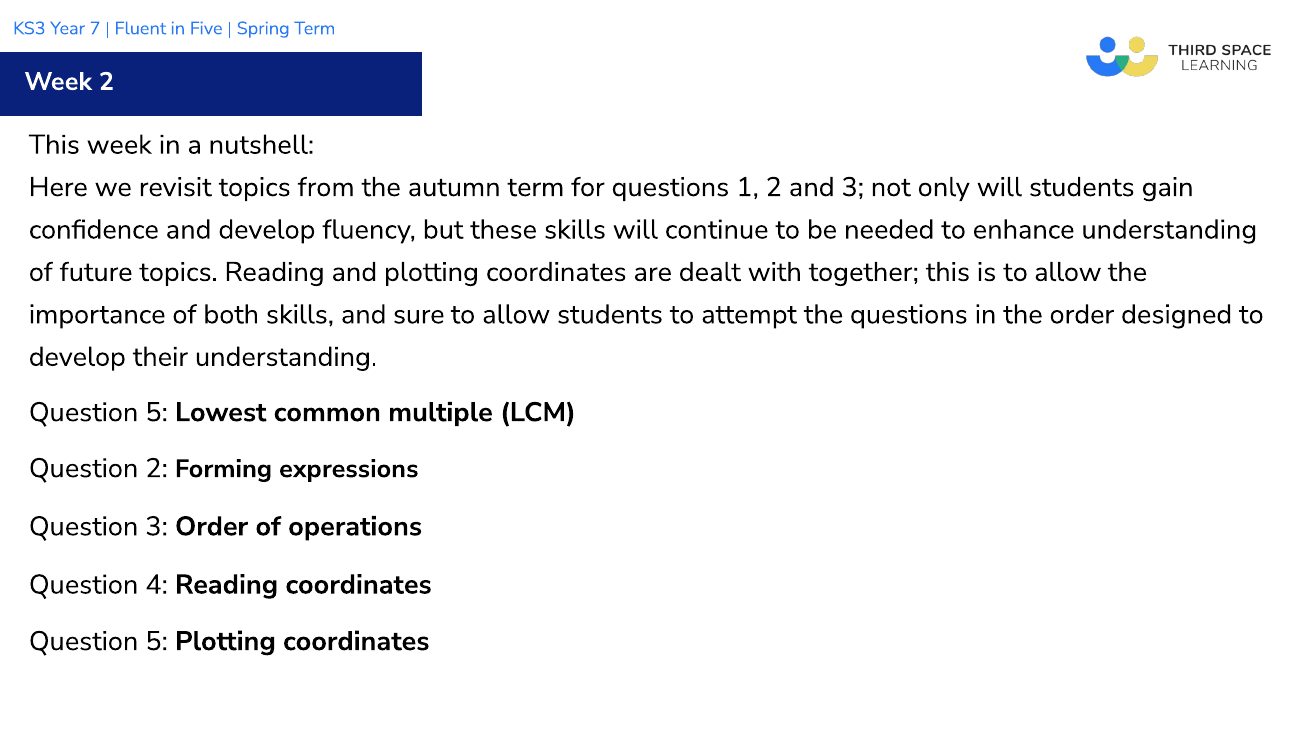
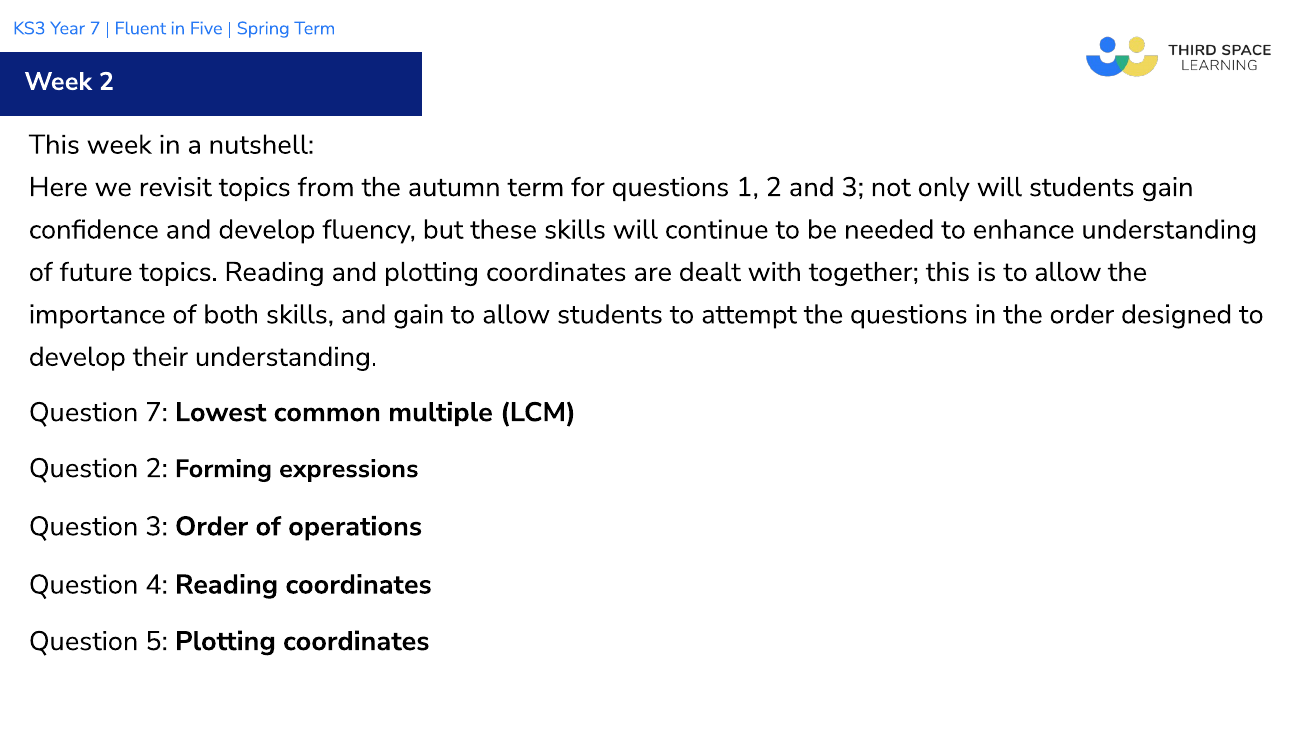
and sure: sure -> gain (419, 314)
5: 5 -> 7 (157, 412)
